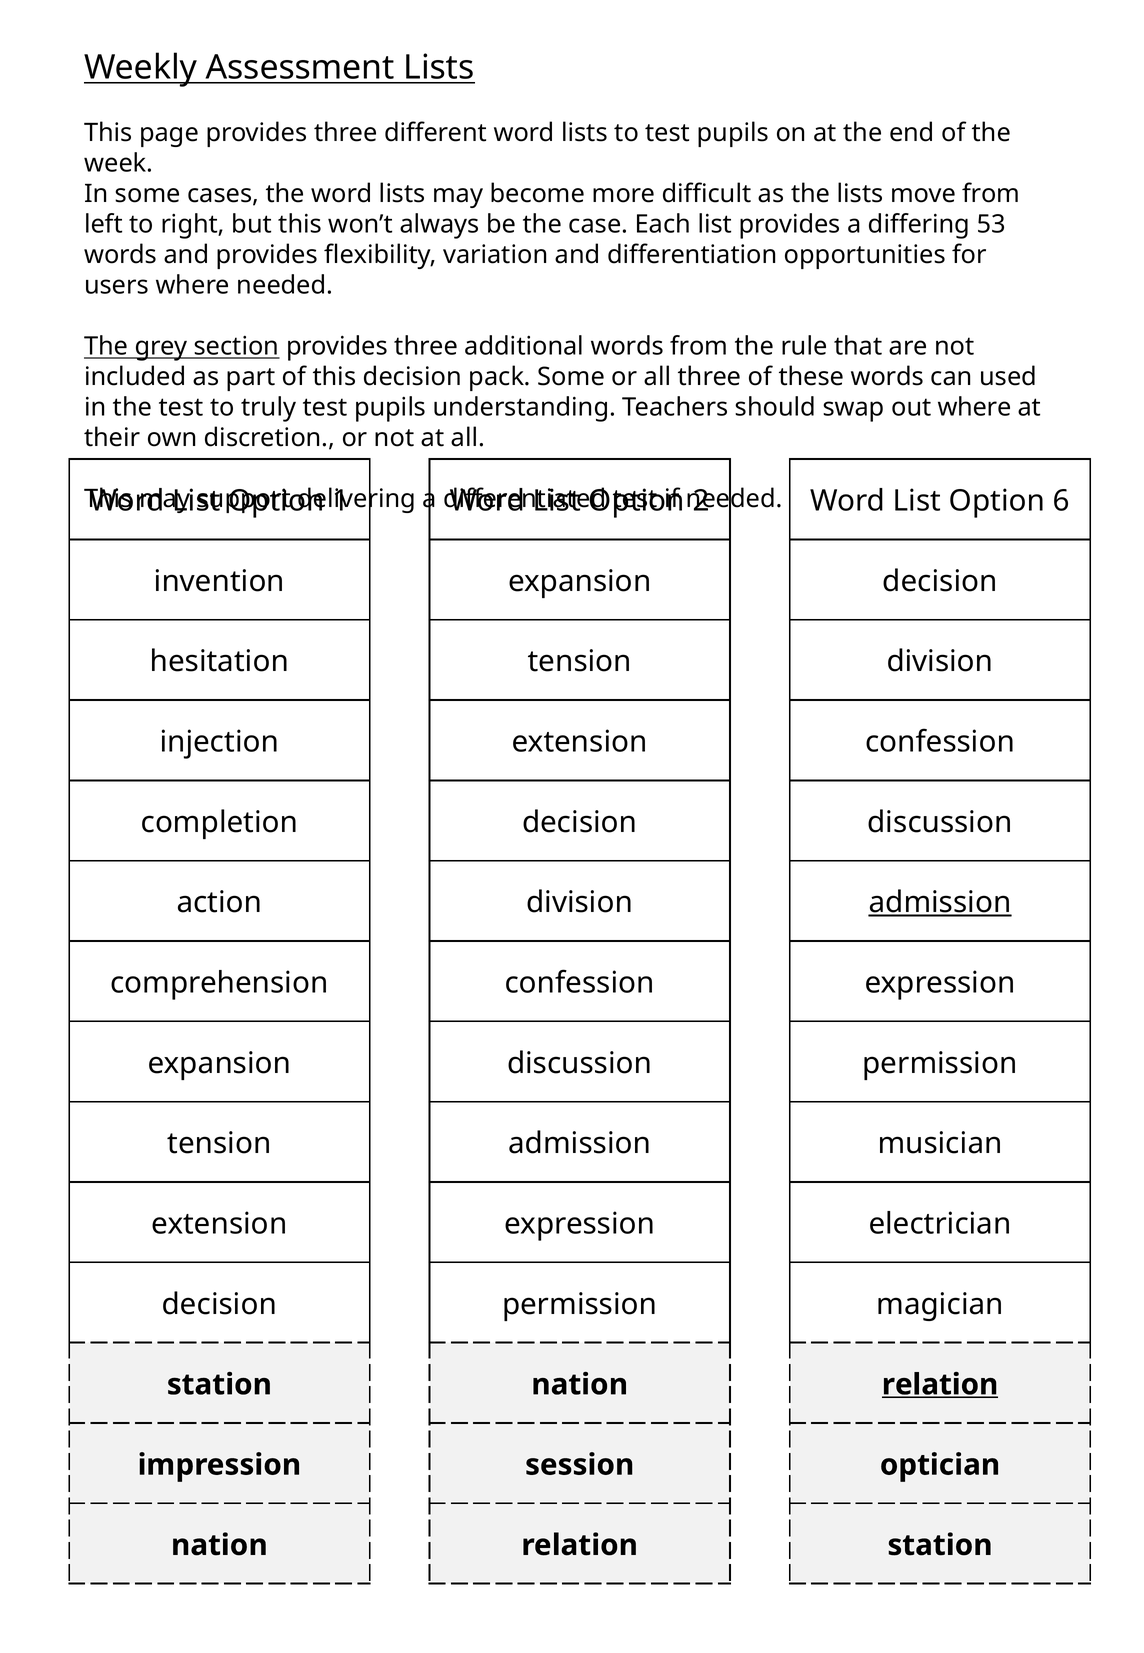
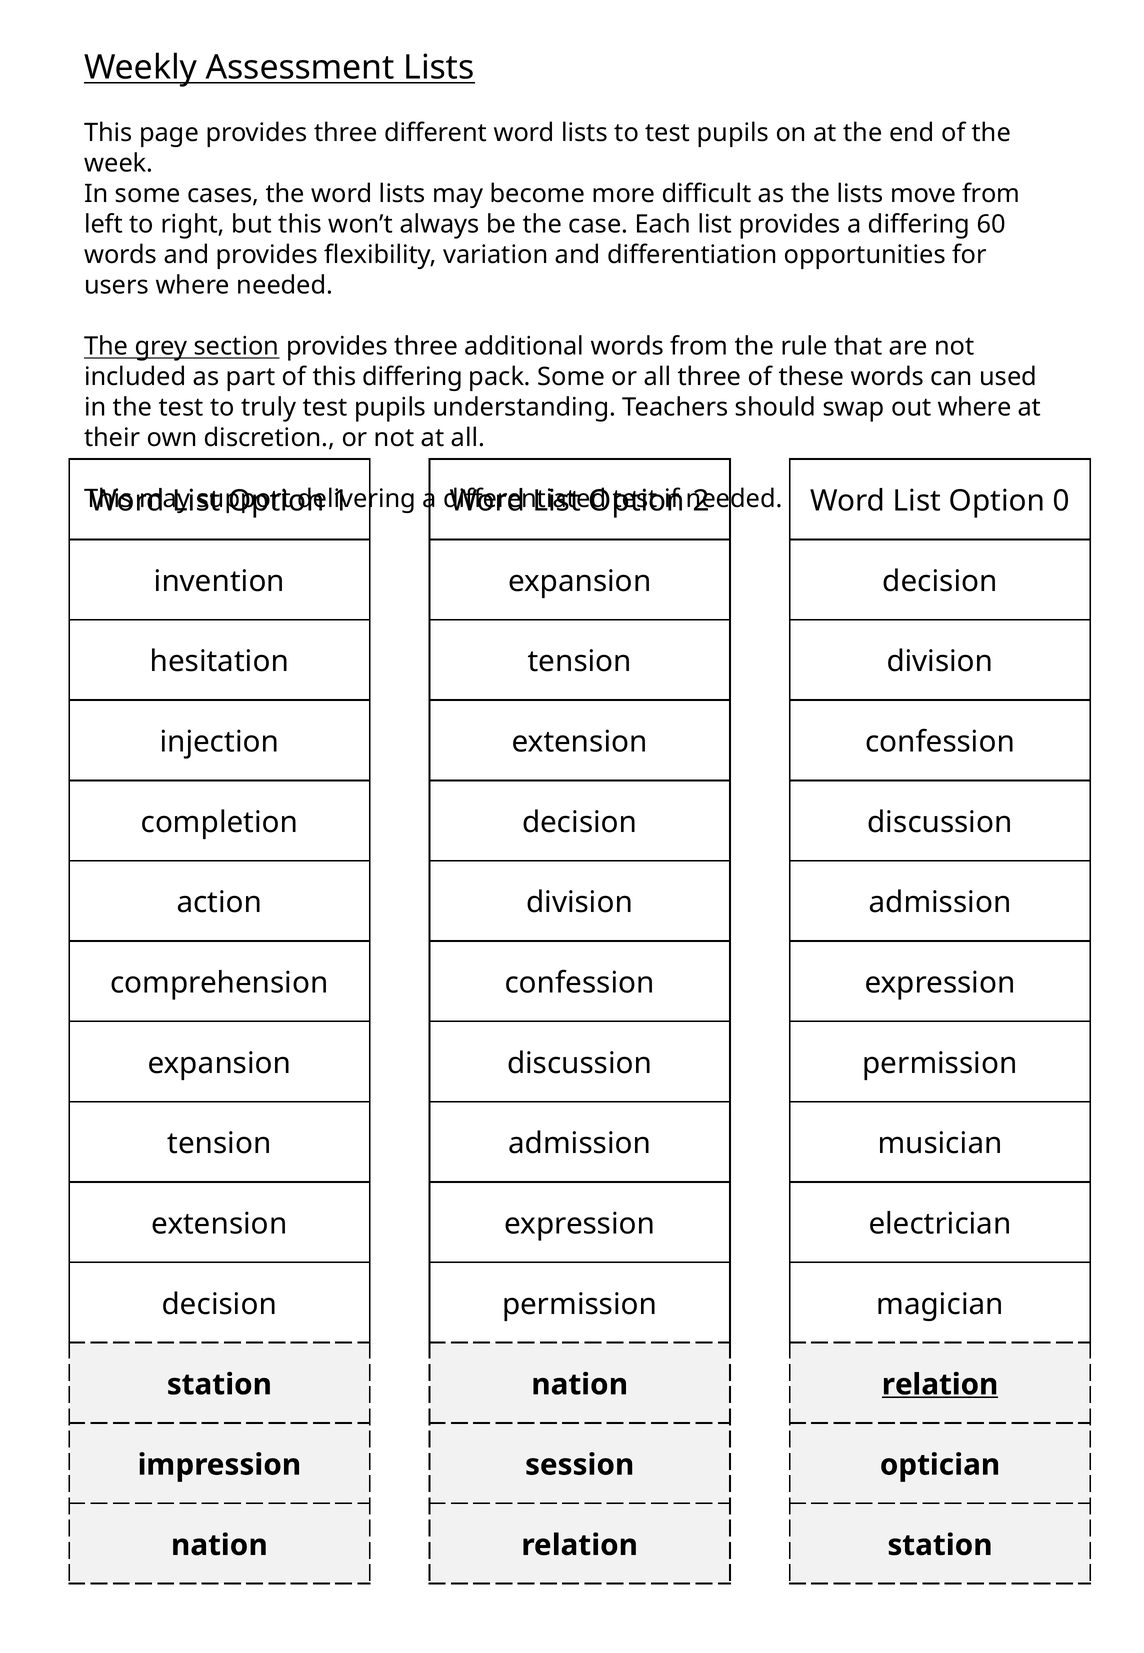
53: 53 -> 60 (991, 224)
this decision: decision -> differing (413, 377)
6: 6 -> 0 (1061, 501)
admission underline: present -> none (940, 902)
